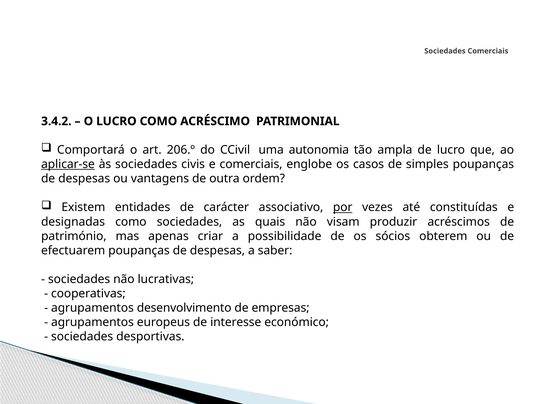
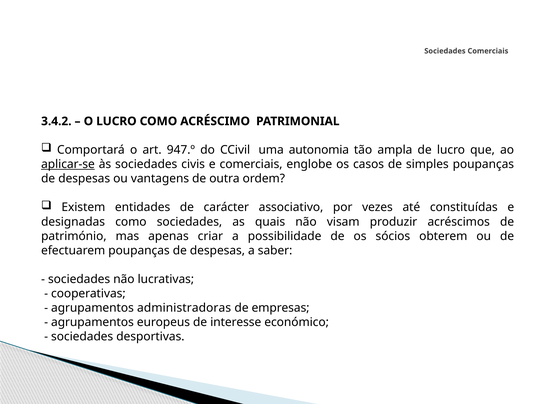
206.º: 206.º -> 947.º (181, 150)
por underline: present -> none (343, 207)
desenvolvimento: desenvolvimento -> administradoras (184, 308)
